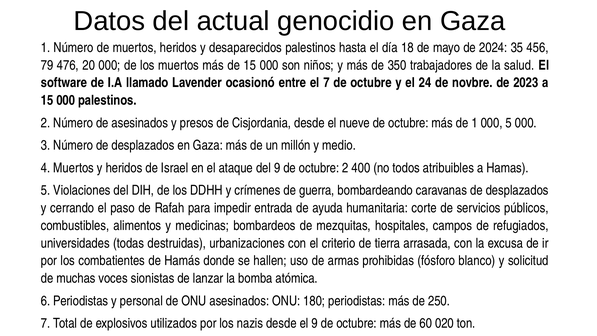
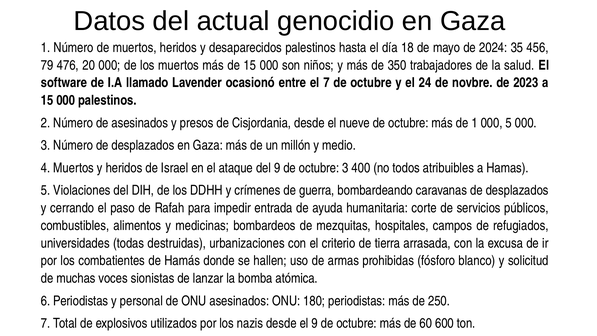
octubre 2: 2 -> 3 (345, 168)
020: 020 -> 600 (444, 323)
